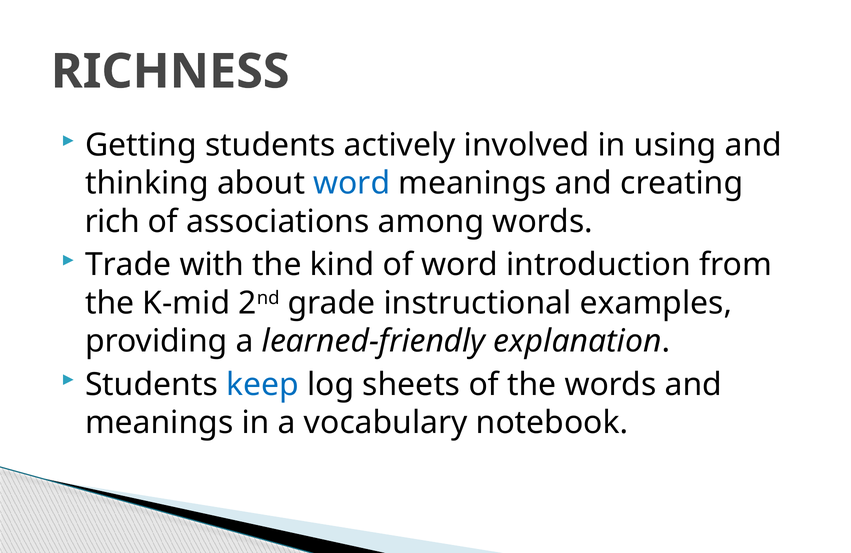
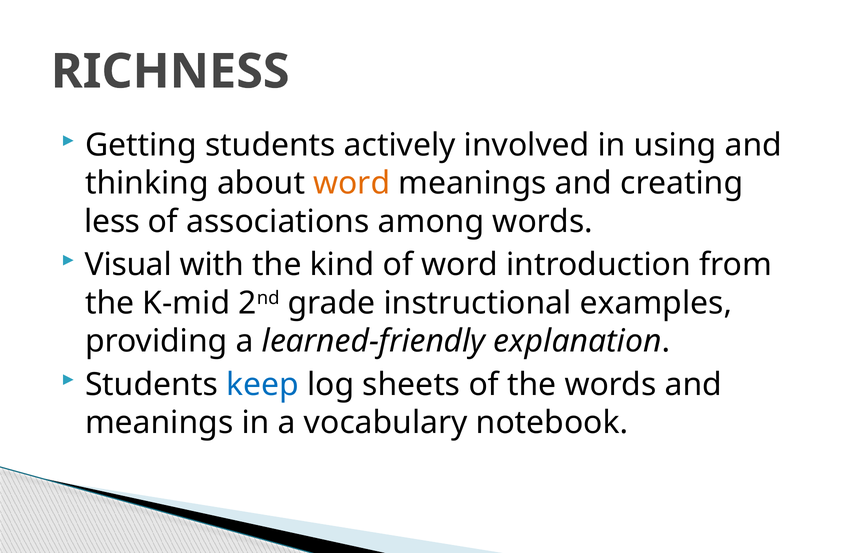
word colour: blue -> orange (352, 183)
rich: rich -> less (112, 222)
Trade: Trade -> Visual (128, 265)
